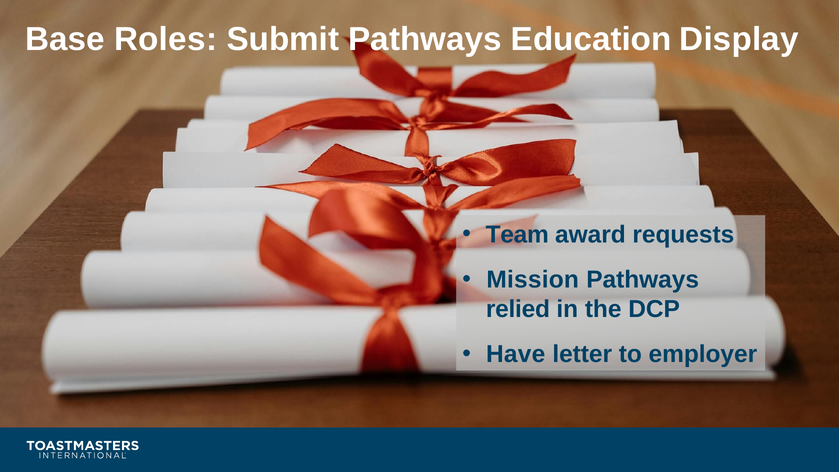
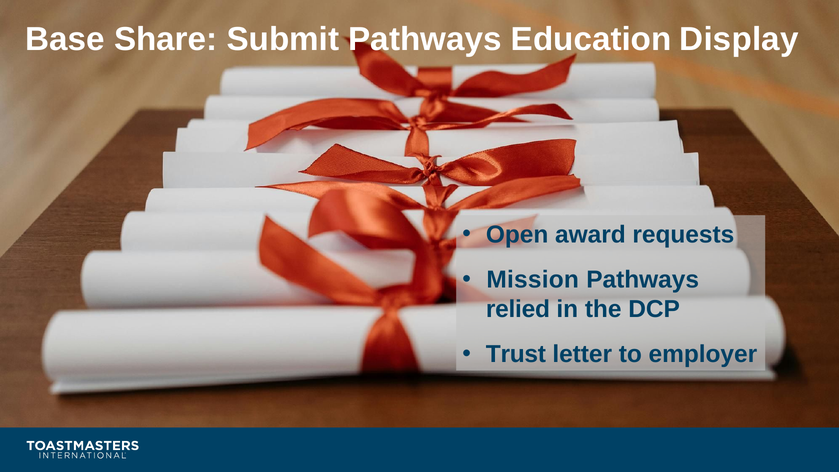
Roles: Roles -> Share (166, 39)
Team: Team -> Open (517, 235)
Have: Have -> Trust (516, 354)
